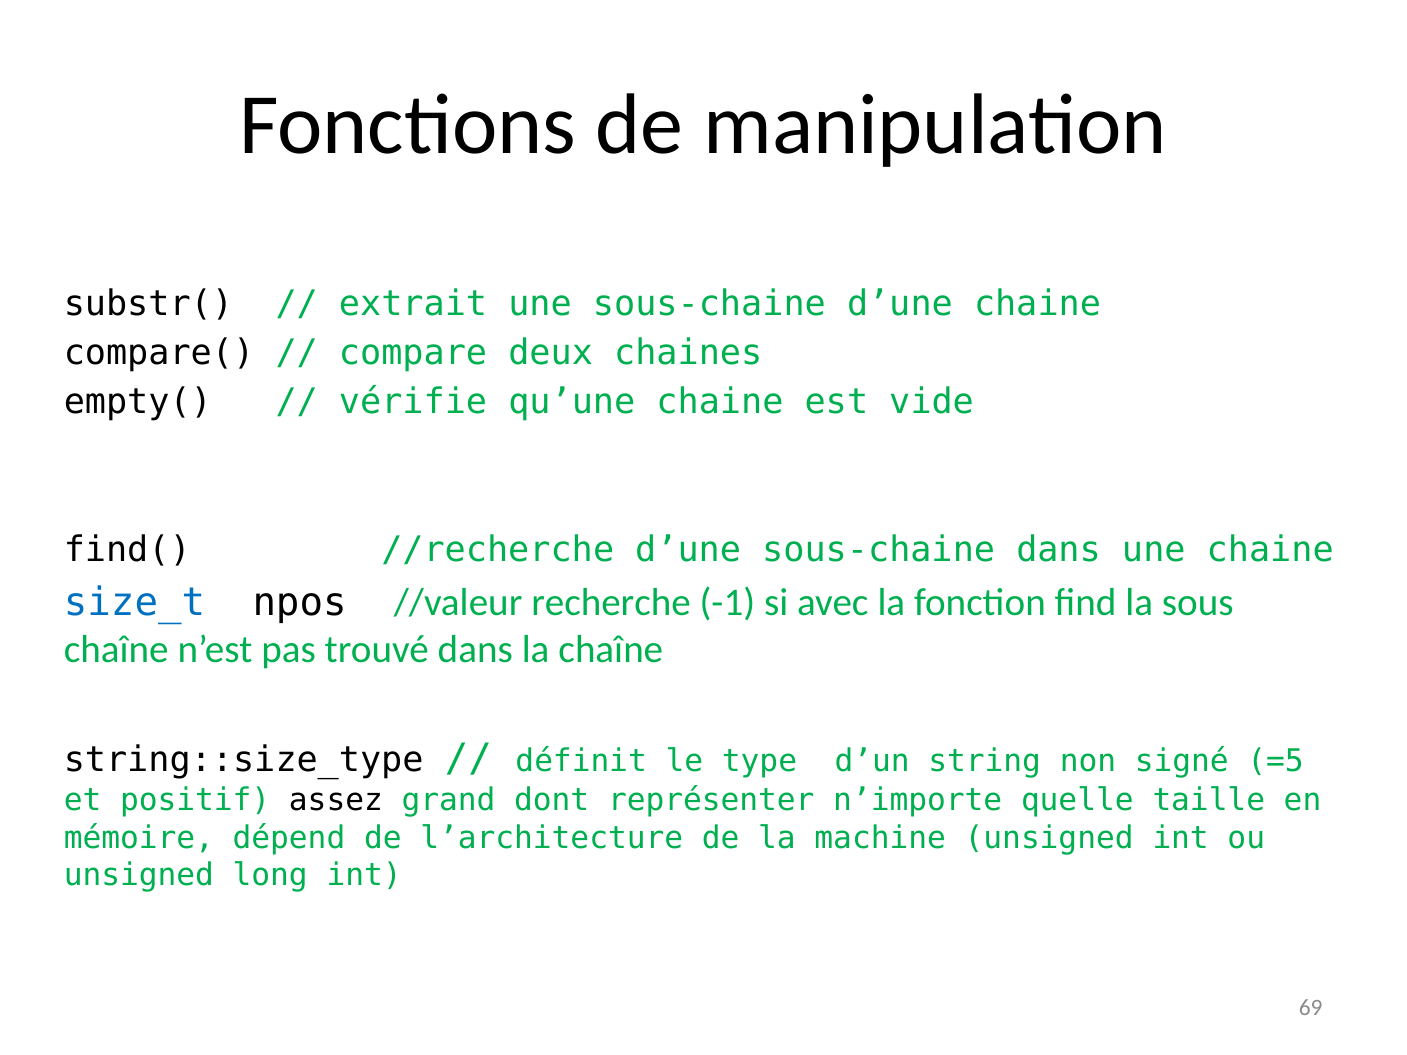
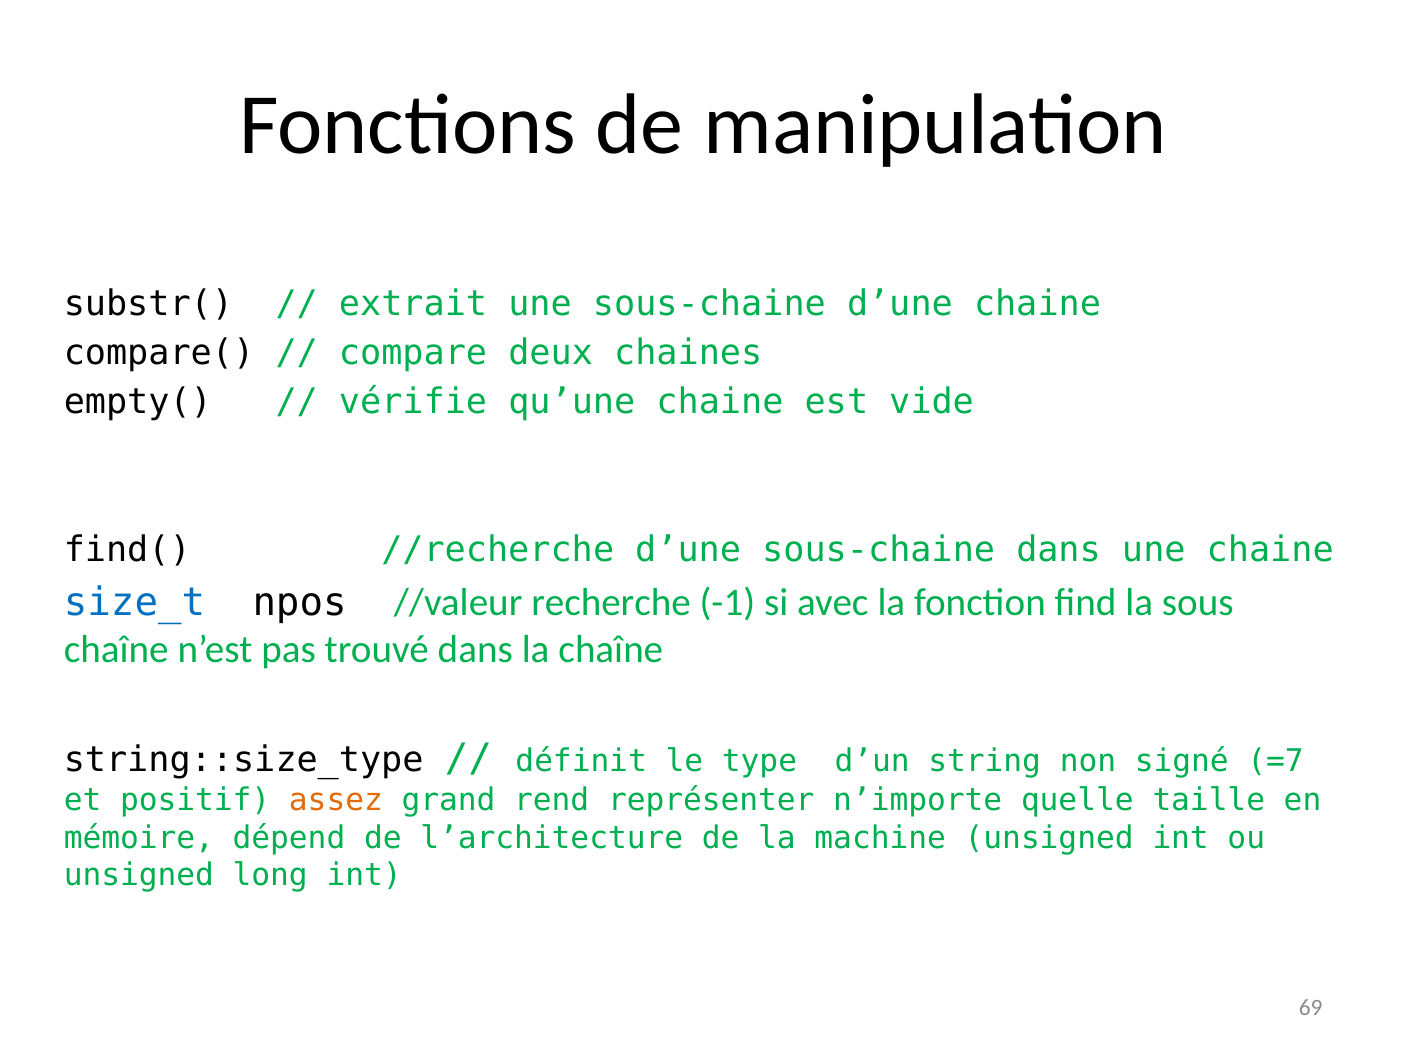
=5: =5 -> =7 (1276, 762)
assez colour: black -> orange (336, 801)
dont: dont -> rend (552, 801)
